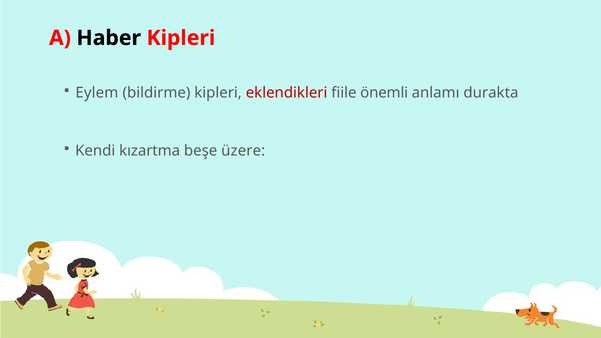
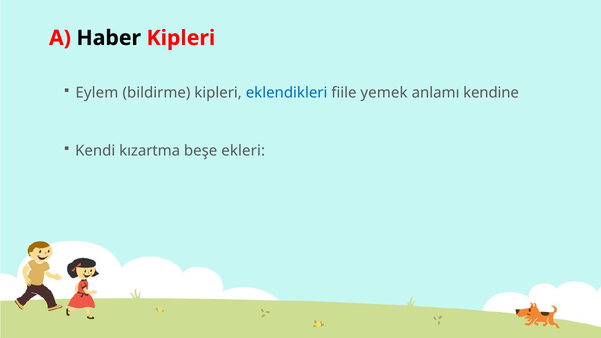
eklendikleri colour: red -> blue (287, 93)
önemli: önemli -> yemek (384, 93)
durakta: durakta -> kendine (491, 93)
üzere: üzere -> ekleri (243, 151)
